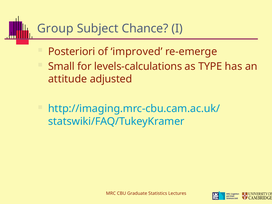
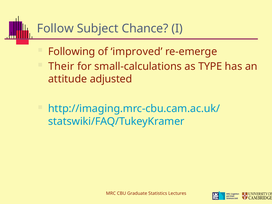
Group: Group -> Follow (55, 28)
Posteriori: Posteriori -> Following (72, 52)
Small: Small -> Their (61, 66)
levels-calculations: levels-calculations -> small-calculations (138, 66)
